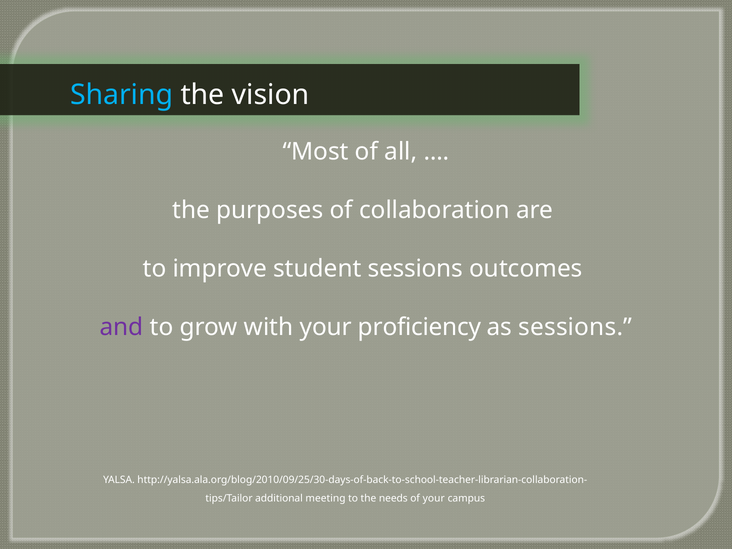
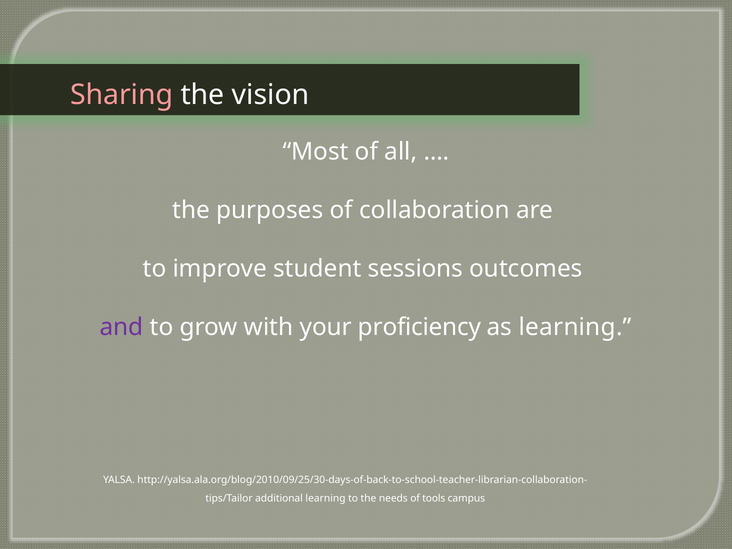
Sharing colour: light blue -> pink (122, 95)
as sessions: sessions -> learning (575, 327)
additional meeting: meeting -> learning (326, 498)
of your: your -> tools (434, 498)
